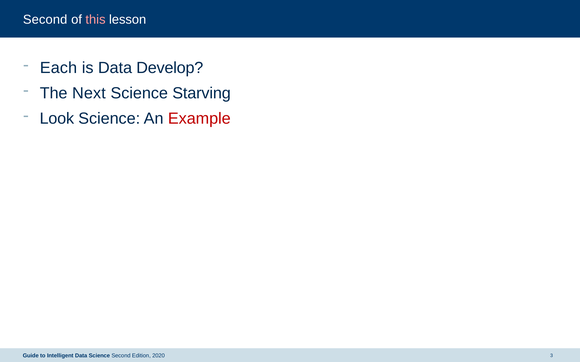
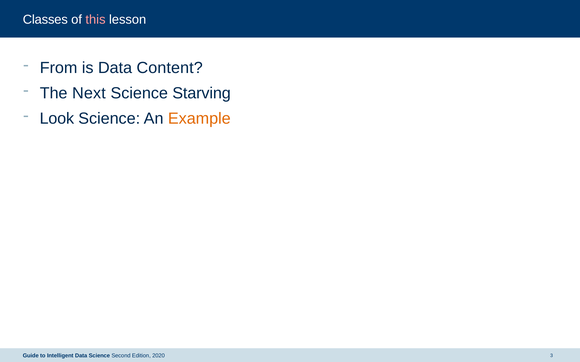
Second: Second -> Classes (45, 20)
Each: Each -> From (59, 68)
Develop: Develop -> Content (170, 68)
Example colour: red -> orange (199, 119)
